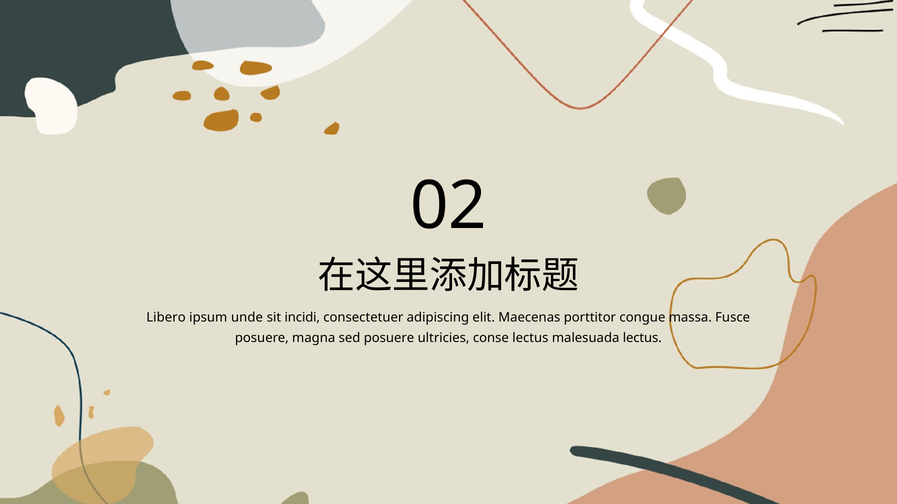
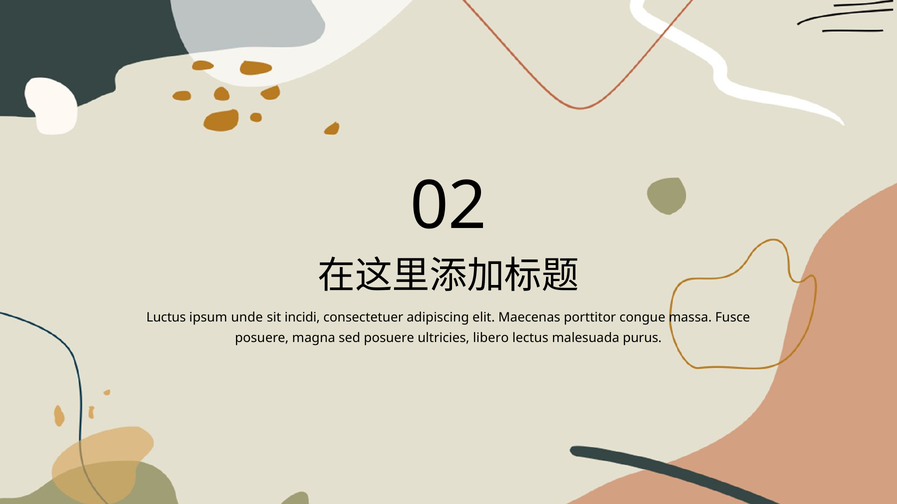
Libero: Libero -> Luctus (166, 318)
conse: conse -> libero (491, 338)
malesuada lectus: lectus -> purus (642, 338)
